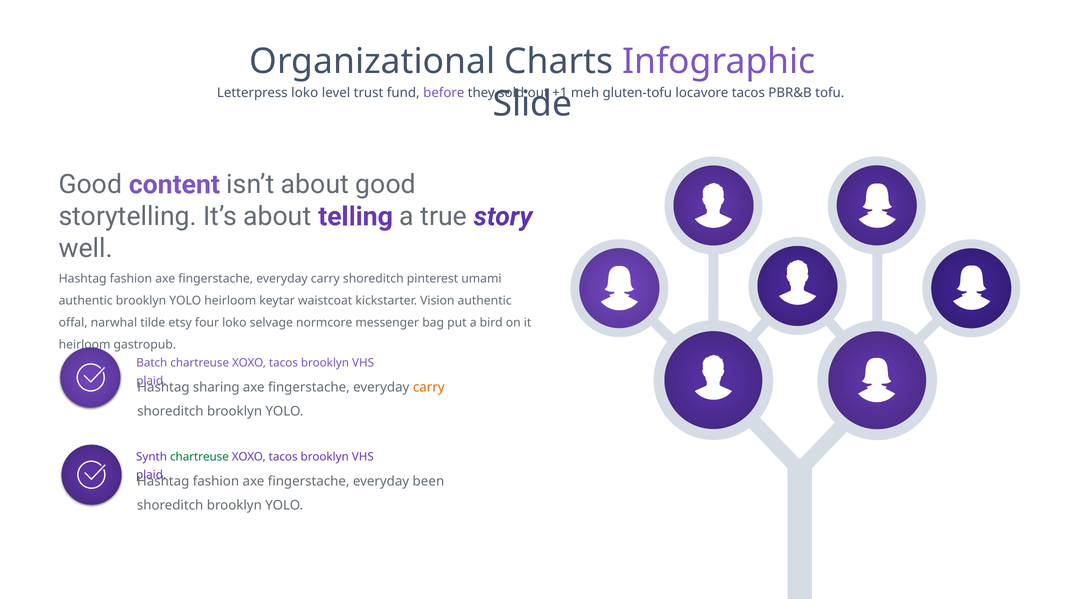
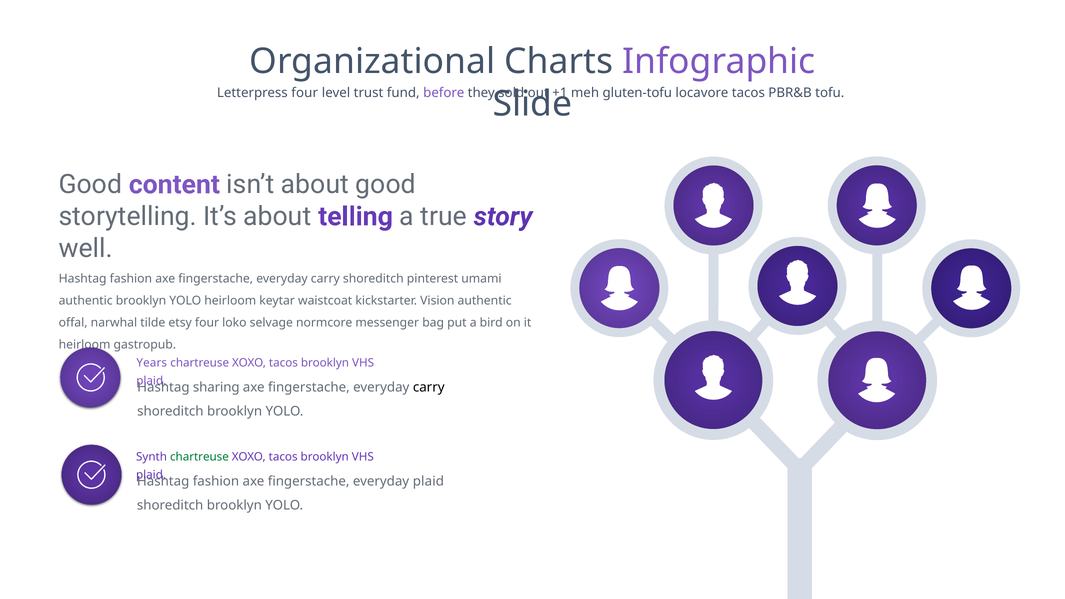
Letterpress loko: loko -> four (305, 93)
Batch: Batch -> Years (152, 363)
carry colour: orange -> black (429, 387)
everyday been: been -> plaid (428, 481)
